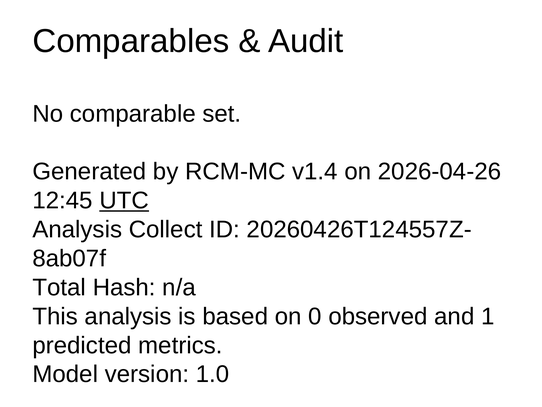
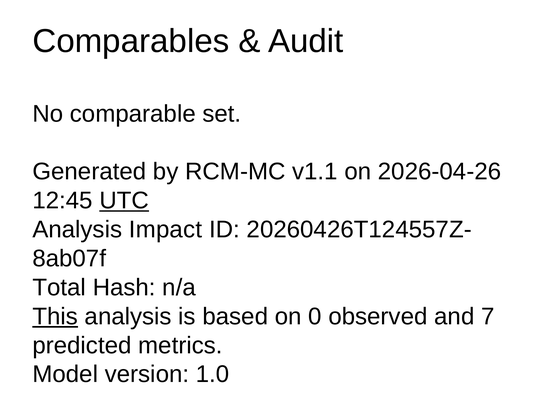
v1.4: v1.4 -> v1.1 (315, 171)
Collect: Collect -> Impact (166, 229)
This underline: none -> present (55, 316)
1: 1 -> 7 (488, 316)
